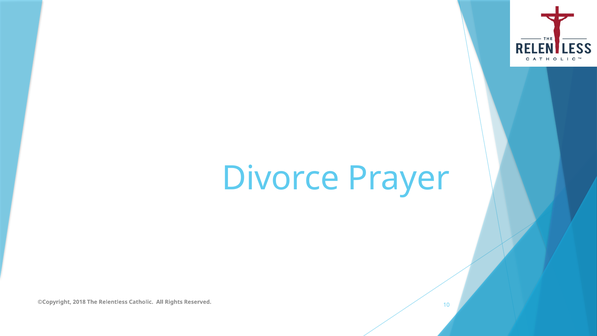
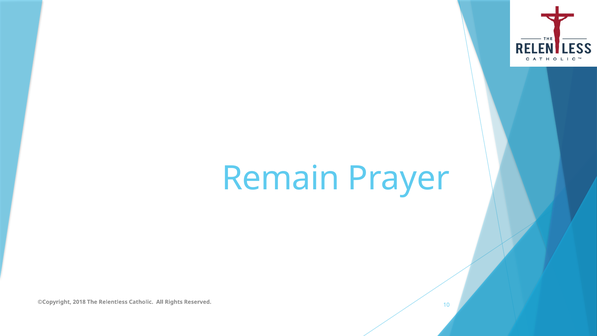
Divorce: Divorce -> Remain (281, 178)
